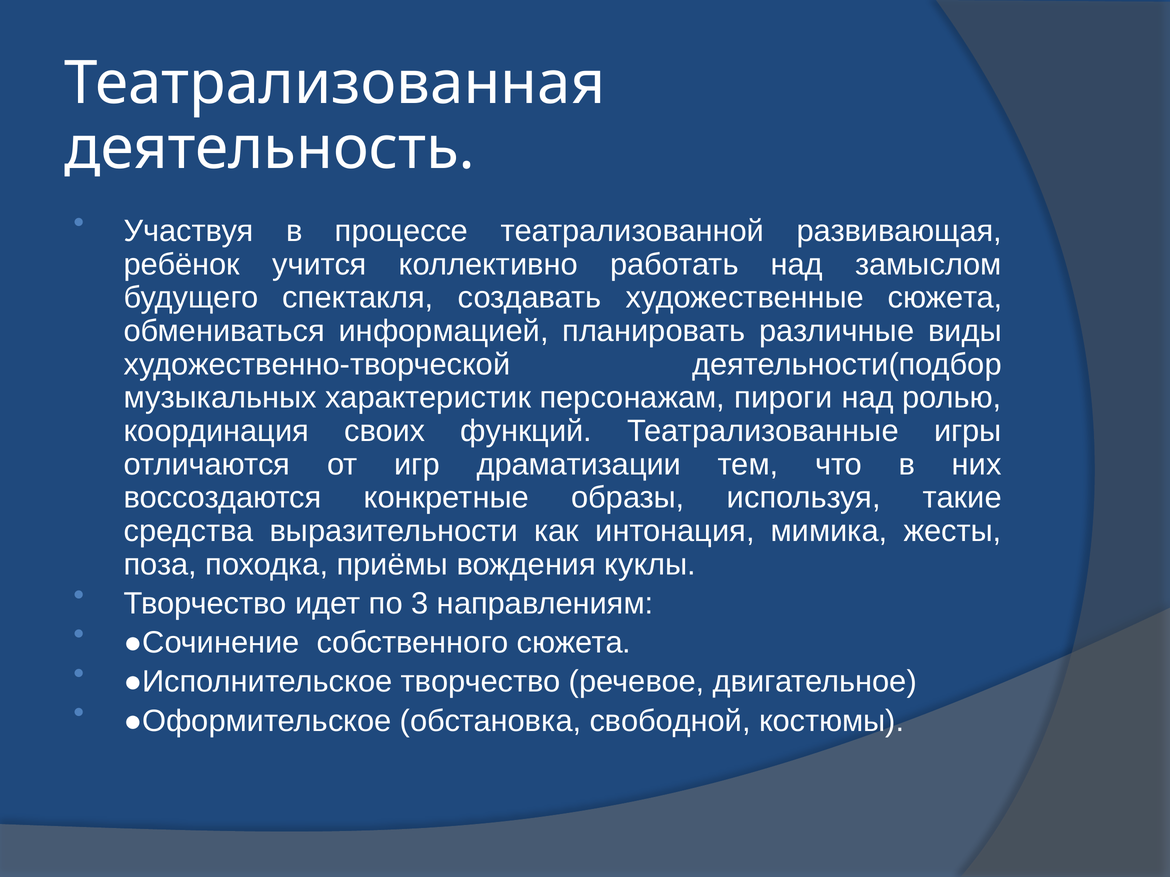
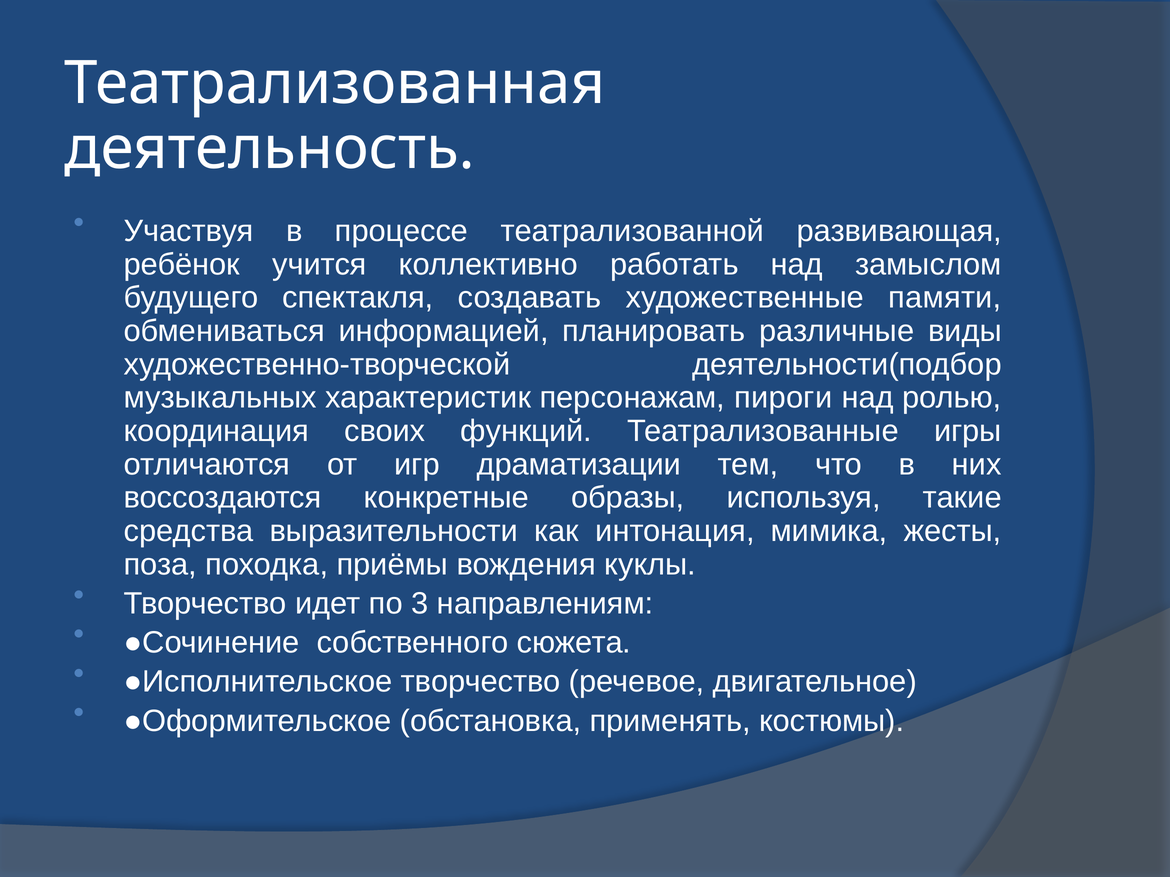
художественные сюжета: сюжета -> памяти (945, 298)
свободной: свободной -> применять (670, 721)
